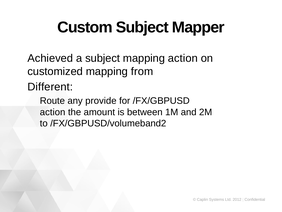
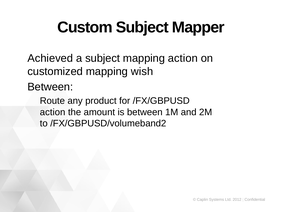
from: from -> wish (142, 71)
Different: Different -> Between (50, 87)
provide: provide -> product (101, 101)
